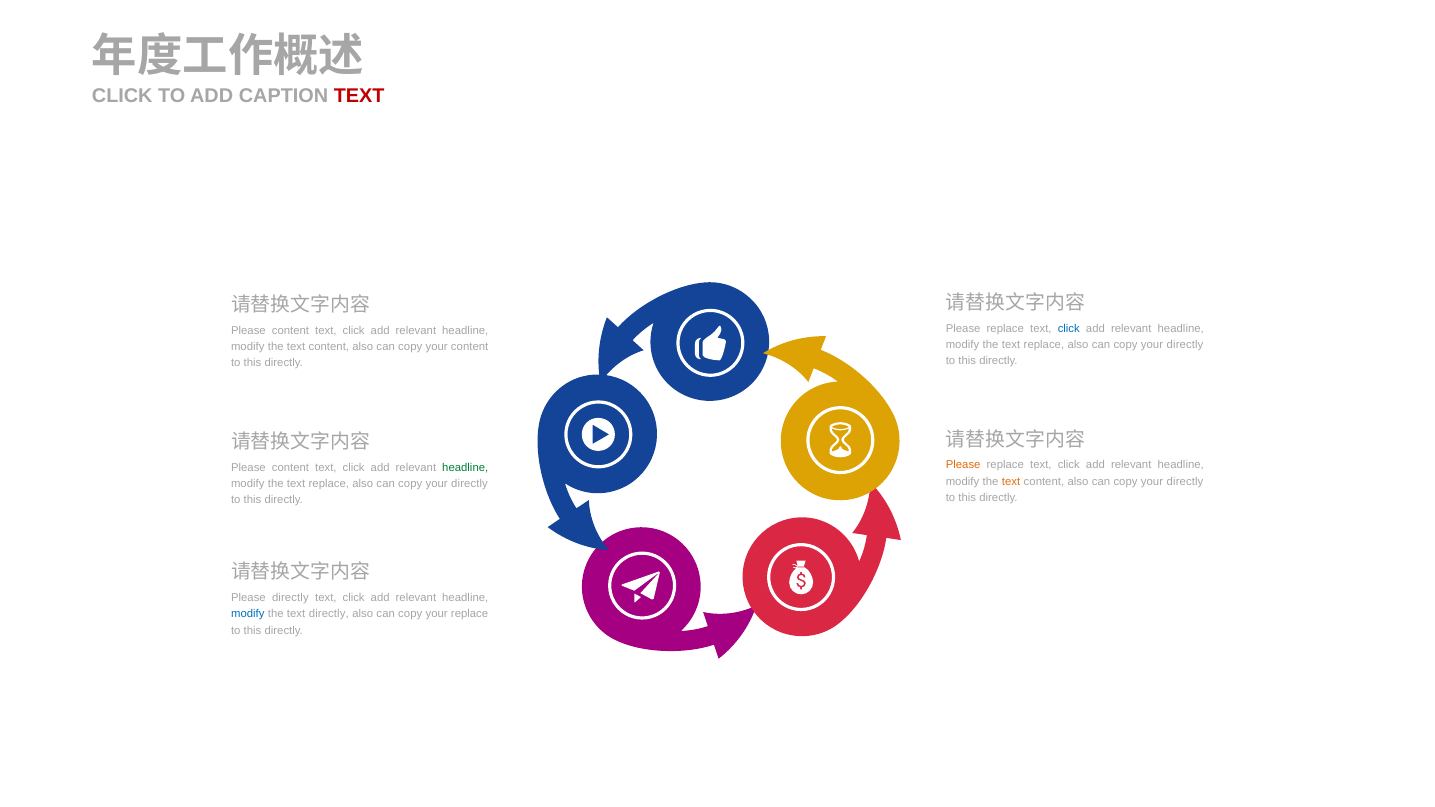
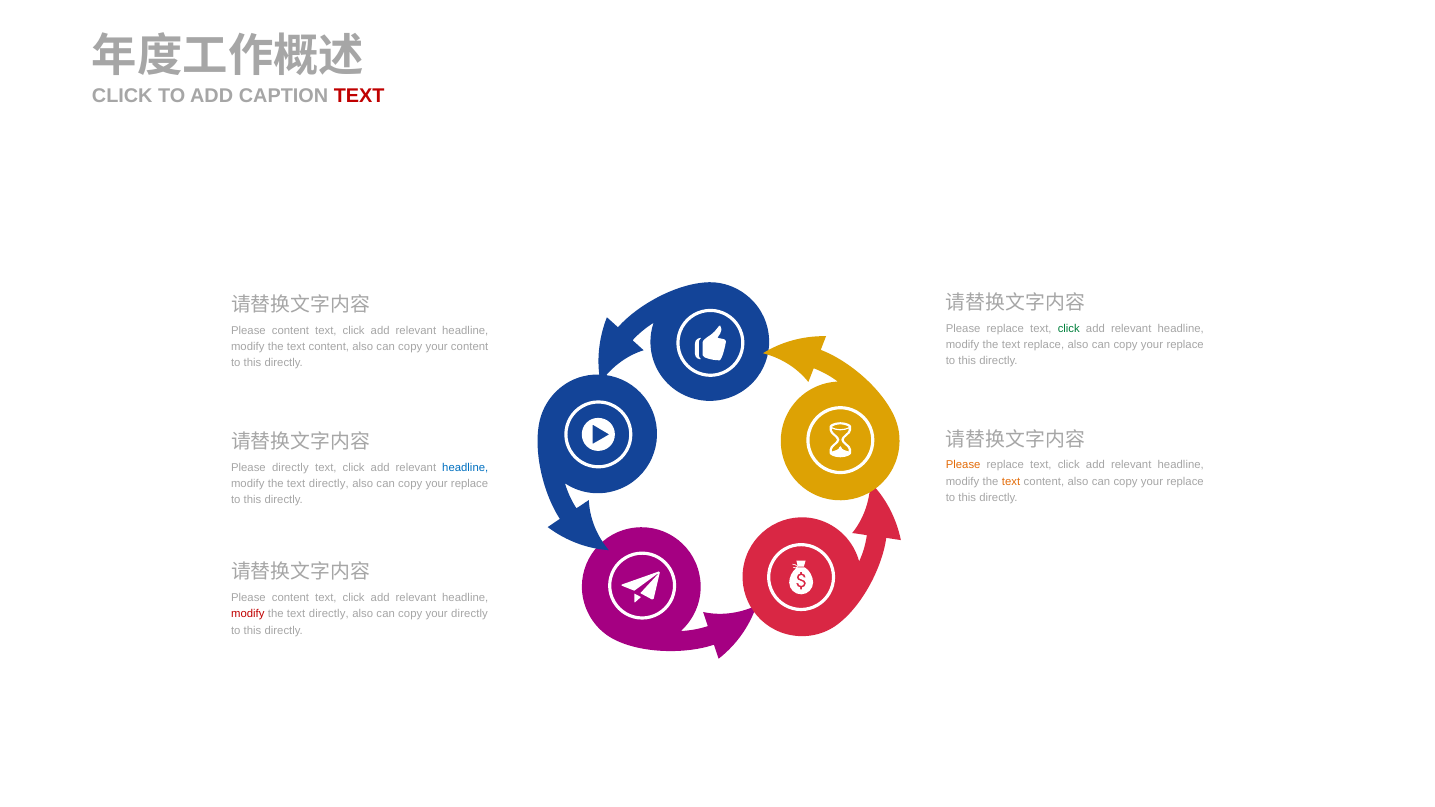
click colour: blue -> green (1069, 328)
directly: directly -> replace (1185, 345)
content: content -> directly (290, 468)
headline colour: green -> blue (465, 468)
directly: directly -> replace (1185, 482)
replace: replace -> directly (329, 484)
directly: directly -> replace (470, 484)
directly: directly -> content (290, 598)
modify colour: blue -> red (248, 614)
your replace: replace -> directly (470, 614)
